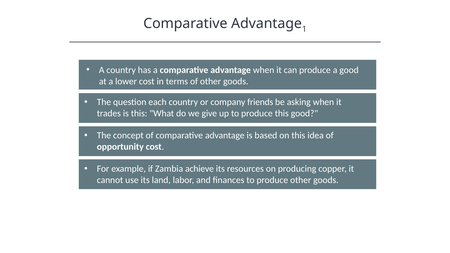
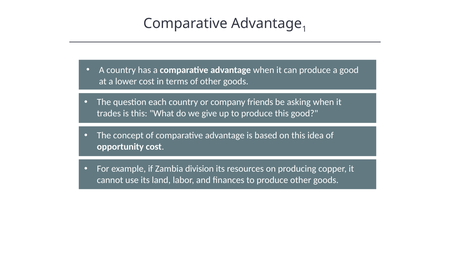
achieve: achieve -> division (200, 169)
